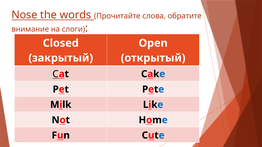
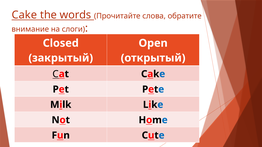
Nose: Nose -> Cake (24, 15)
